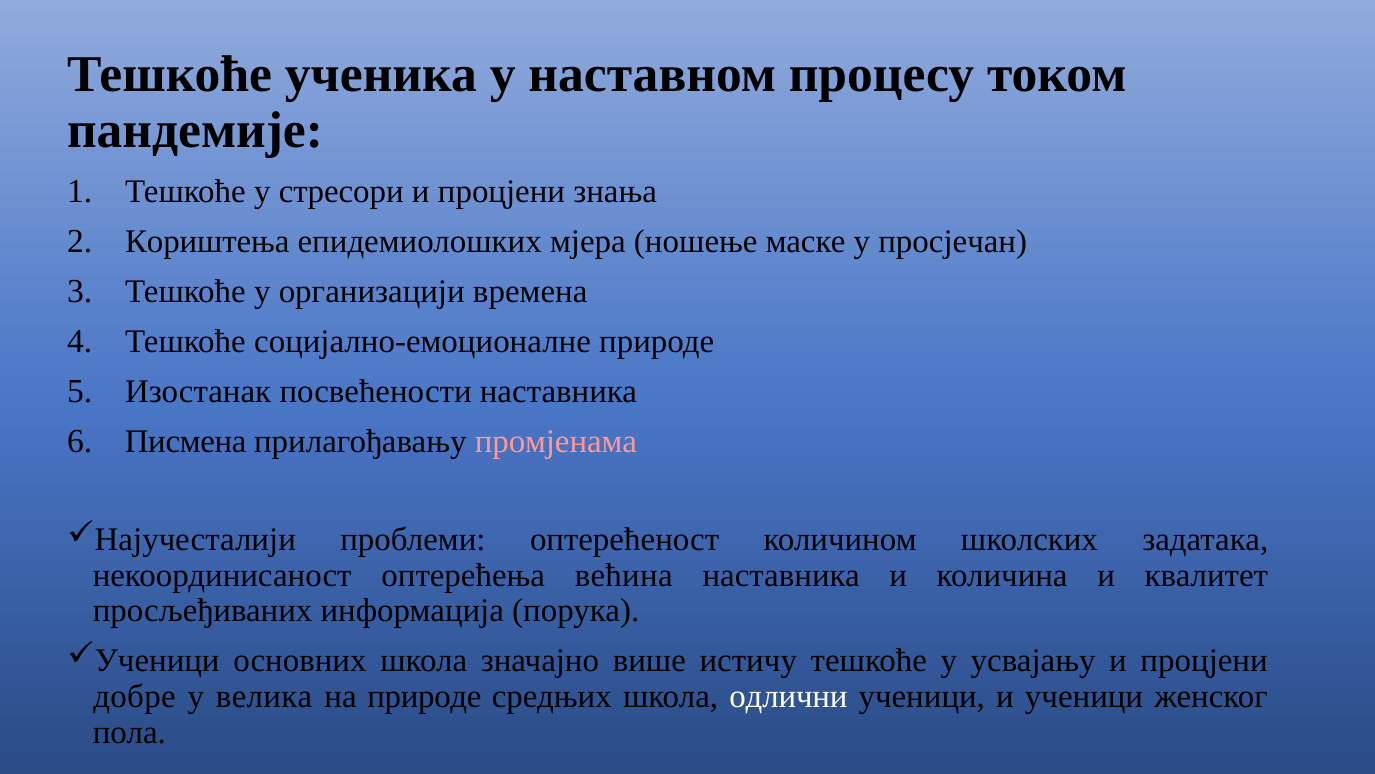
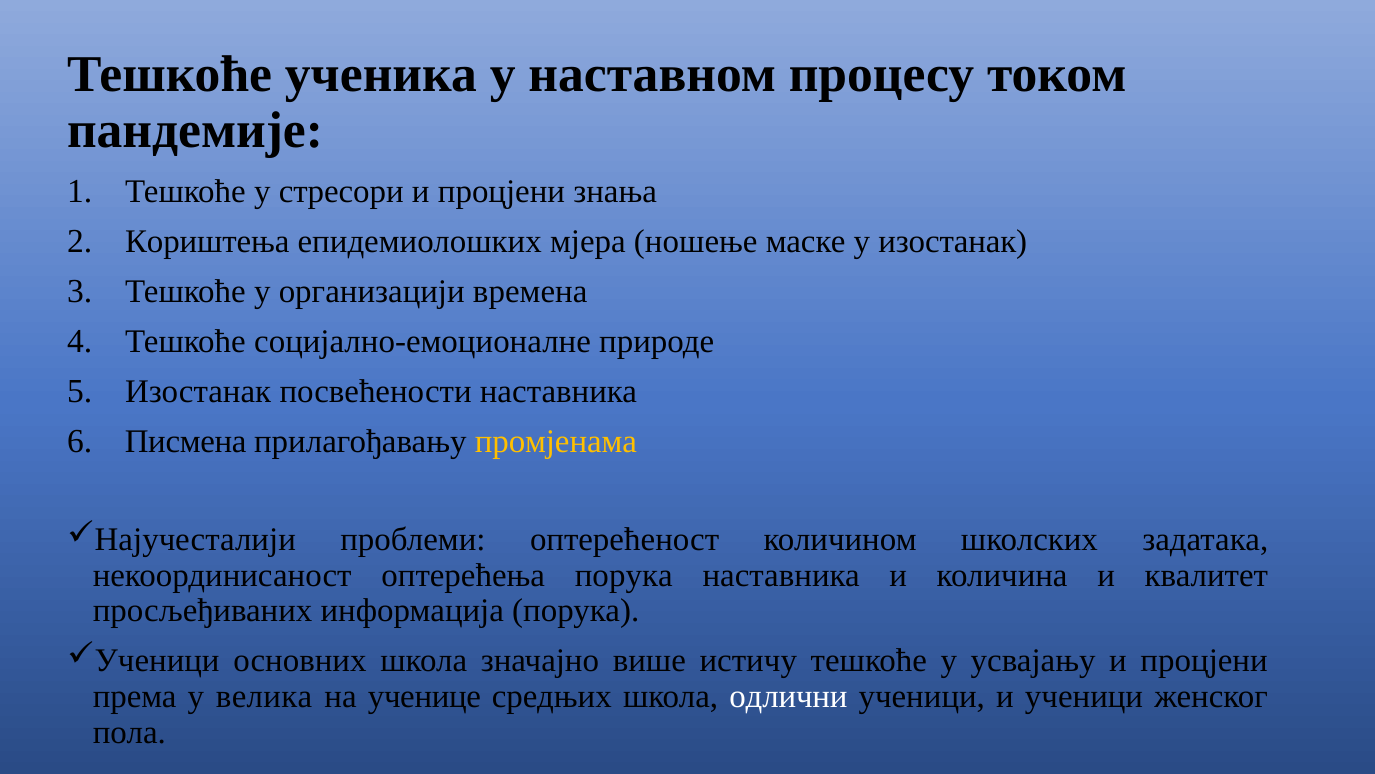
у просјечан: просјечан -> изостанак (953, 242)
промјенама colour: pink -> yellow (556, 441)
оптерећења већина: већина -> порука (624, 575)
добре: добре -> према (135, 696)
на природе: природе -> ученице (424, 696)
